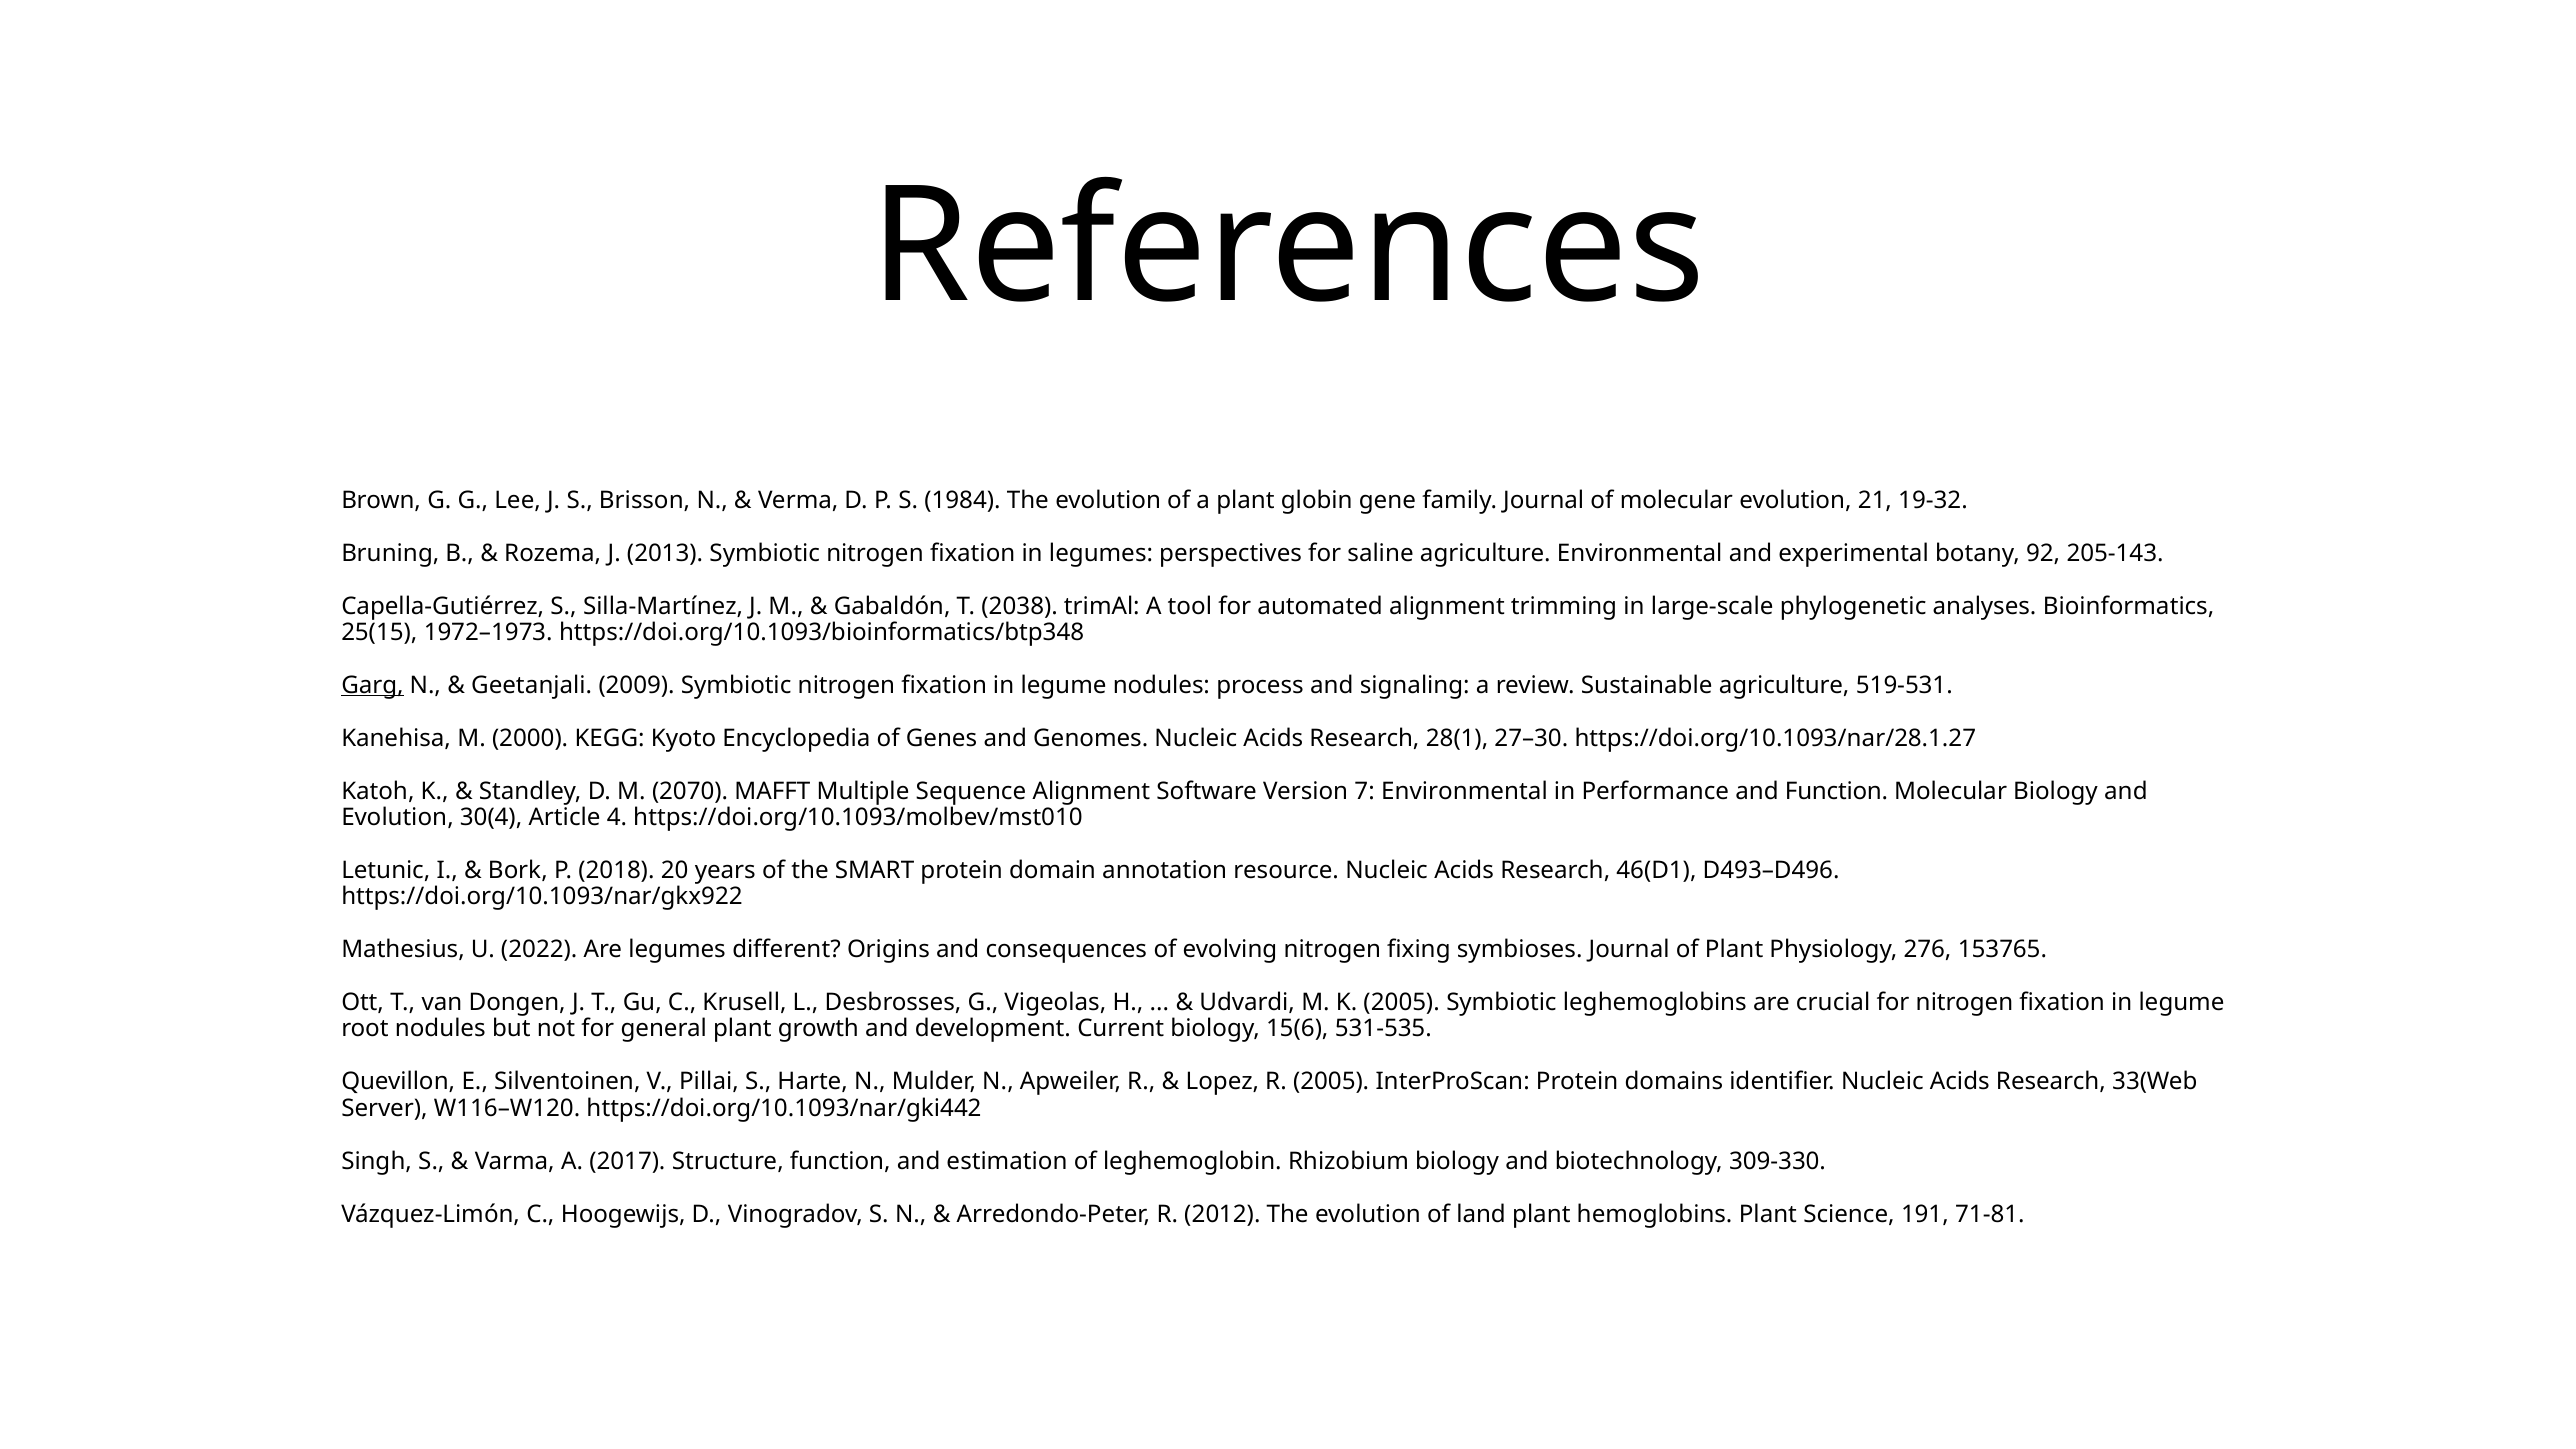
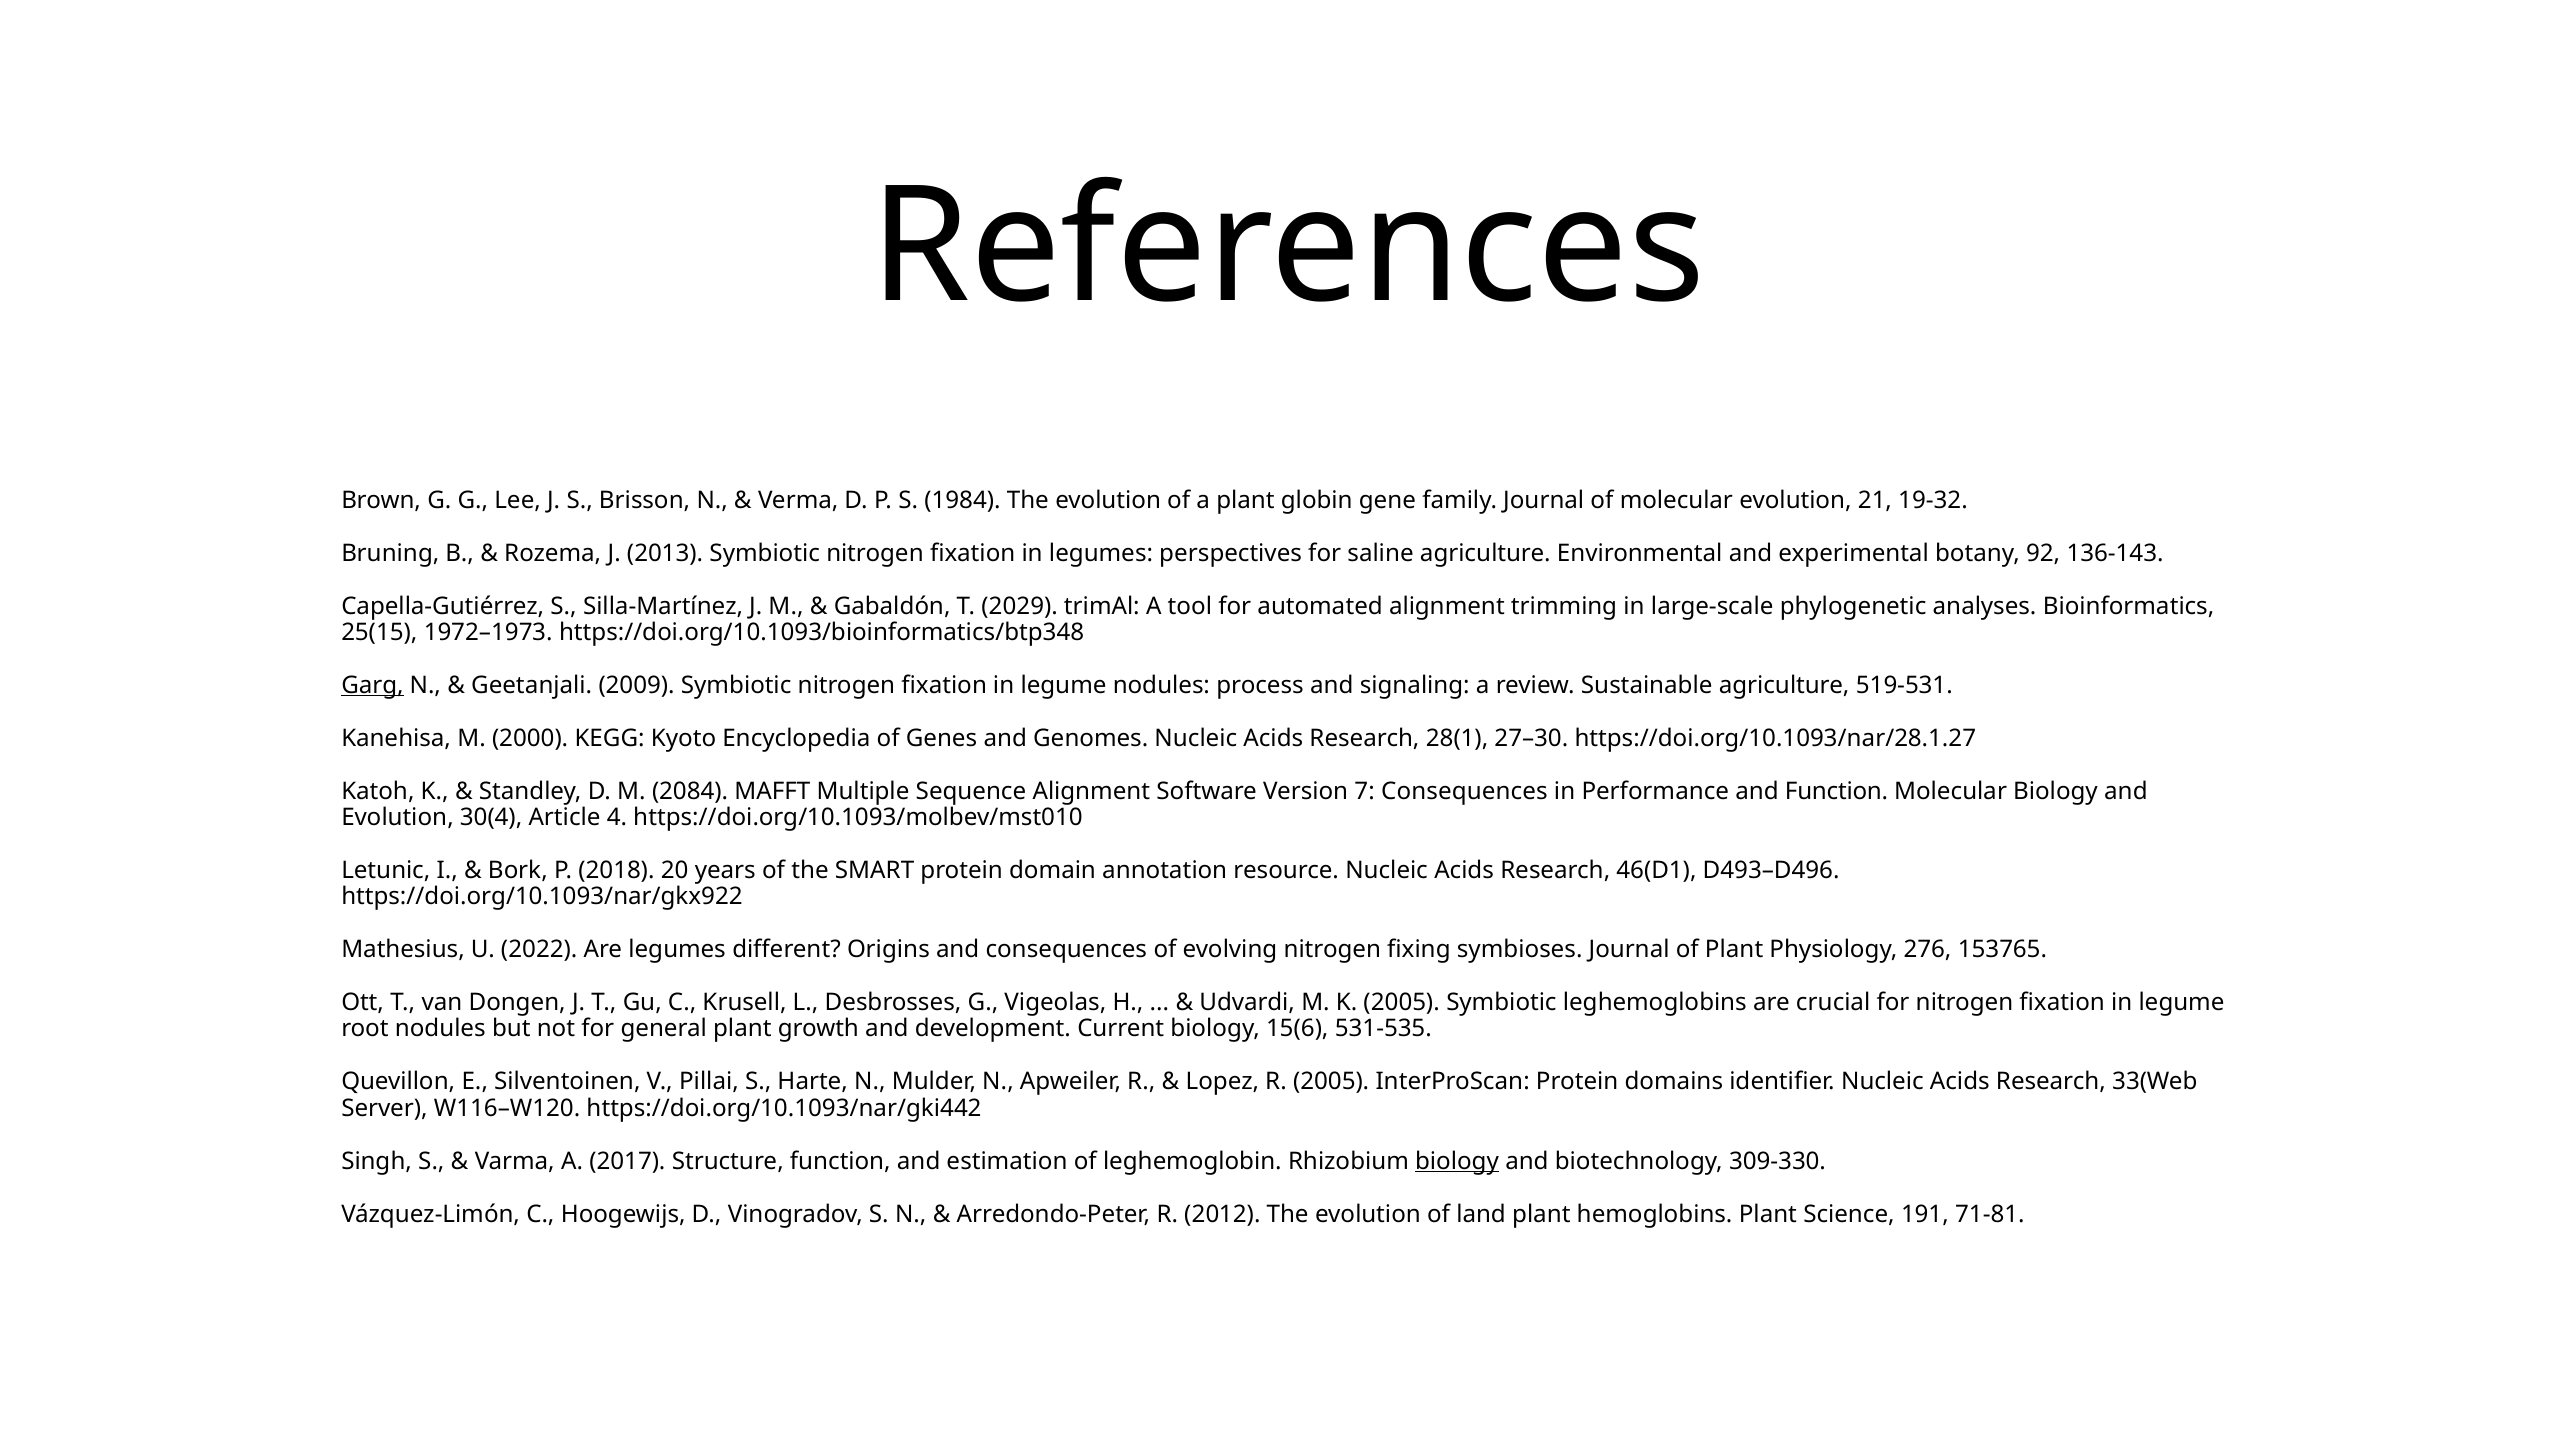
205-143: 205-143 -> 136-143 (2115, 553)
2038: 2038 -> 2029 (1020, 606)
2070: 2070 -> 2084 (690, 791)
7 Environmental: Environmental -> Consequences (1464, 791)
biology underline: none -> present (1457, 1161)
